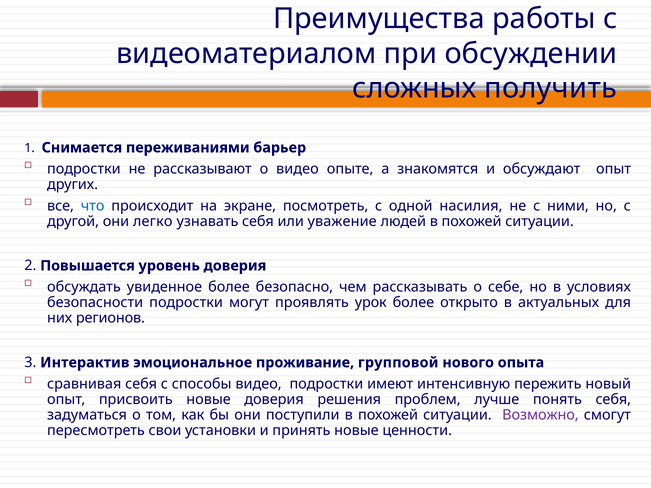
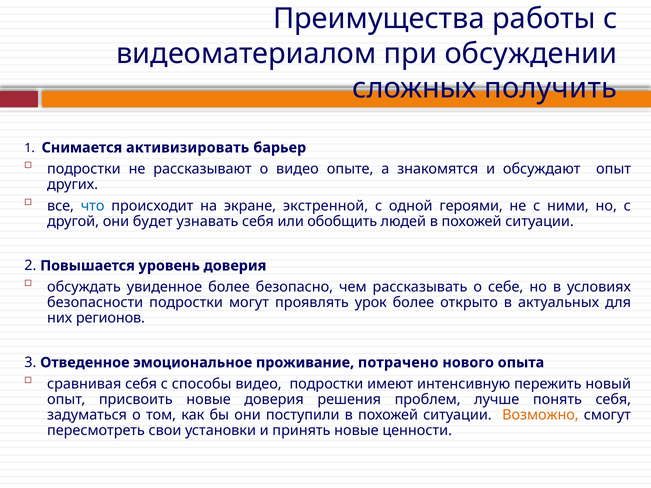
переживаниями: переживаниями -> активизировать (188, 148)
посмотреть: посмотреть -> экстренной (326, 206)
насилия: насилия -> героями (471, 206)
легко: легко -> будет (153, 222)
уважение: уважение -> обобщить (342, 222)
Интерактив: Интерактив -> Отведенное (85, 363)
групповой: групповой -> потрачено (398, 363)
Возможно colour: purple -> orange (540, 415)
